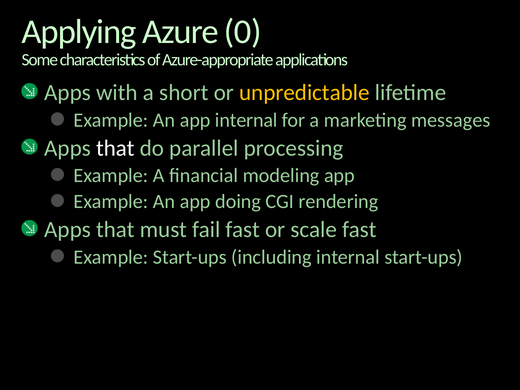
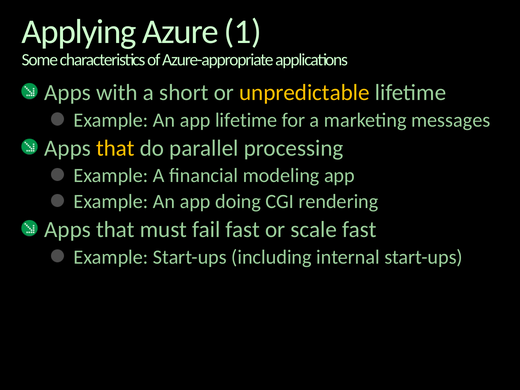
0: 0 -> 1 (243, 32)
app internal: internal -> lifetime (246, 120)
that colour: white -> yellow (115, 148)
